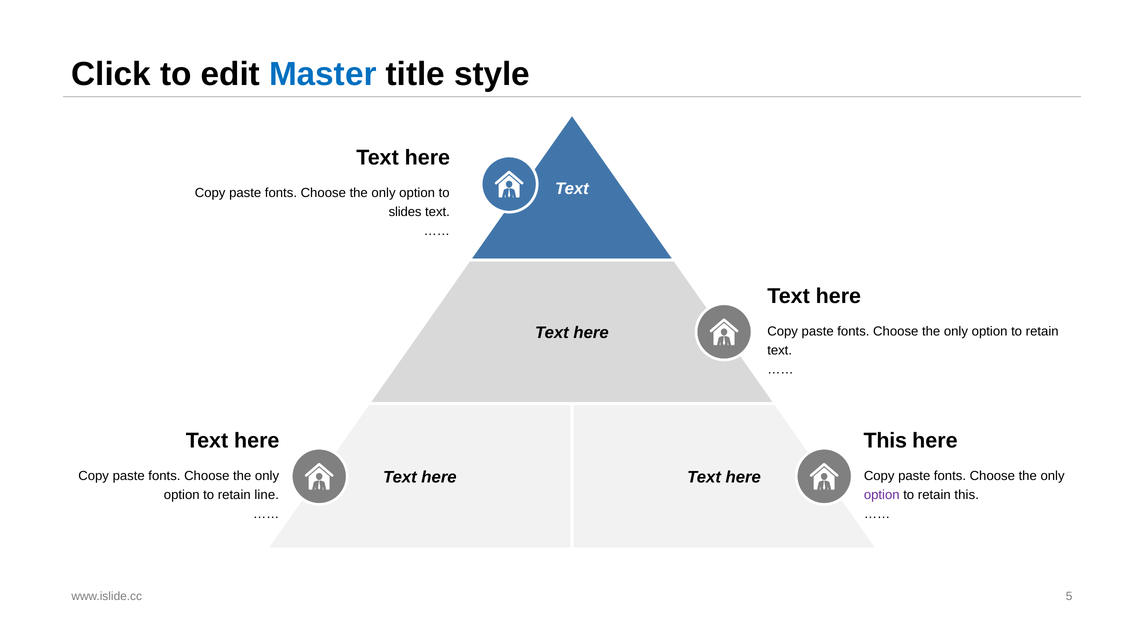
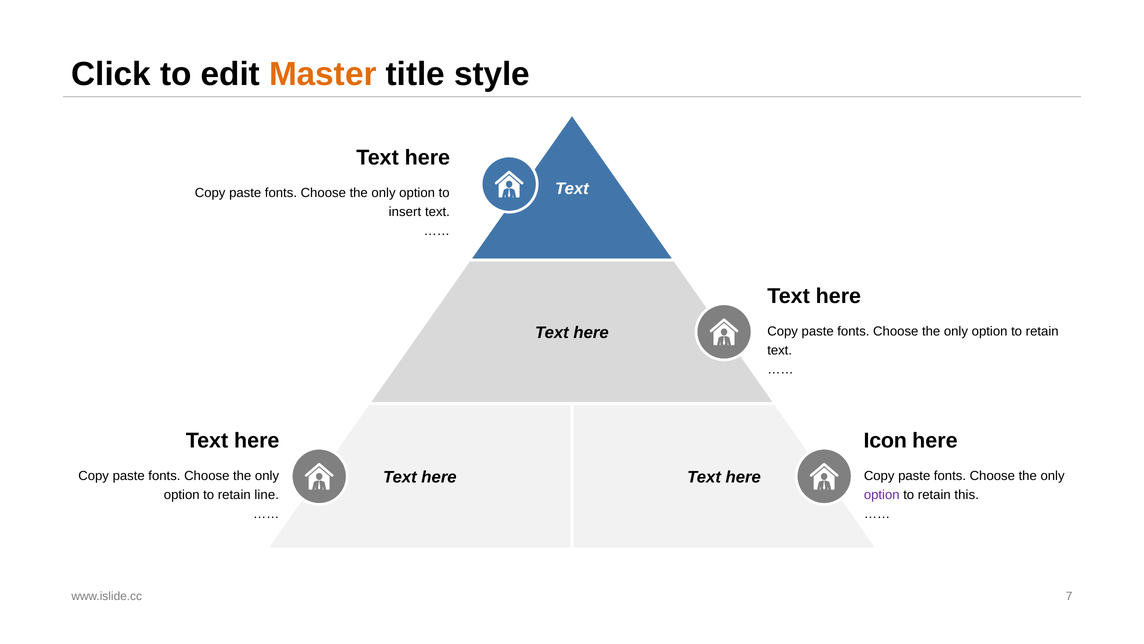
Master colour: blue -> orange (323, 74)
slides: slides -> insert (405, 212)
This: This -> Icon (885, 440)
5: 5 -> 7 (1069, 596)
